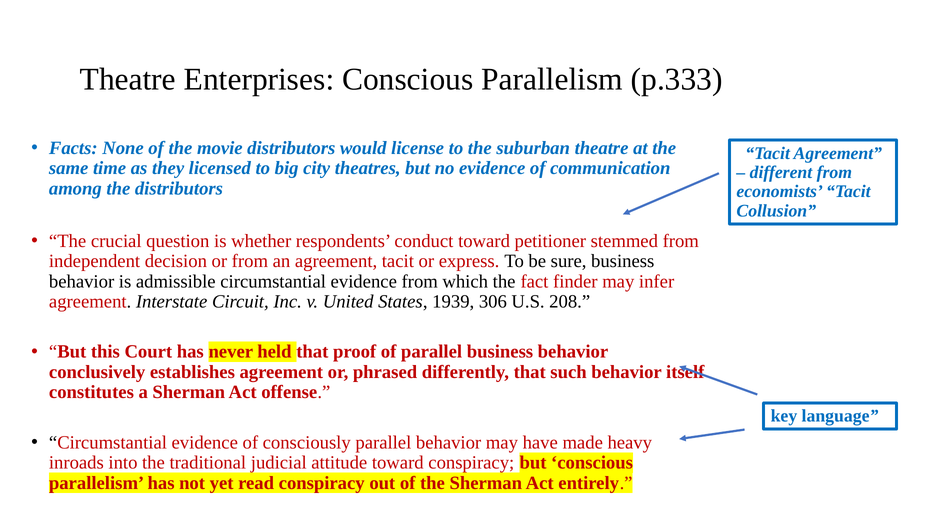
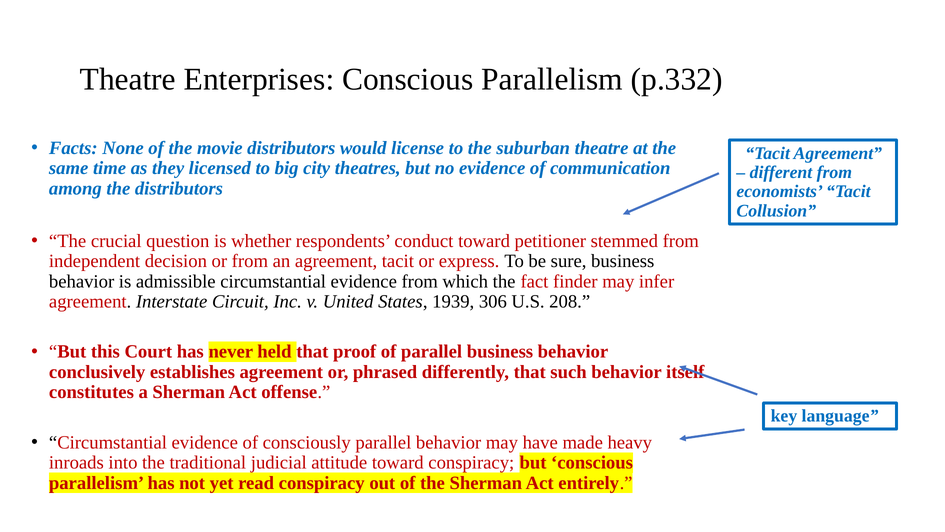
p.333: p.333 -> p.332 (677, 79)
